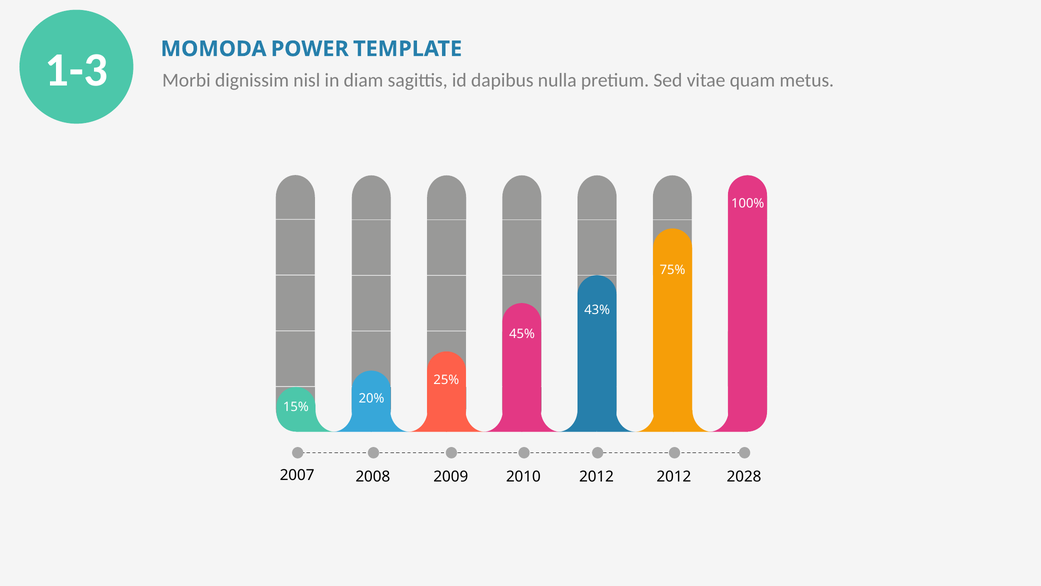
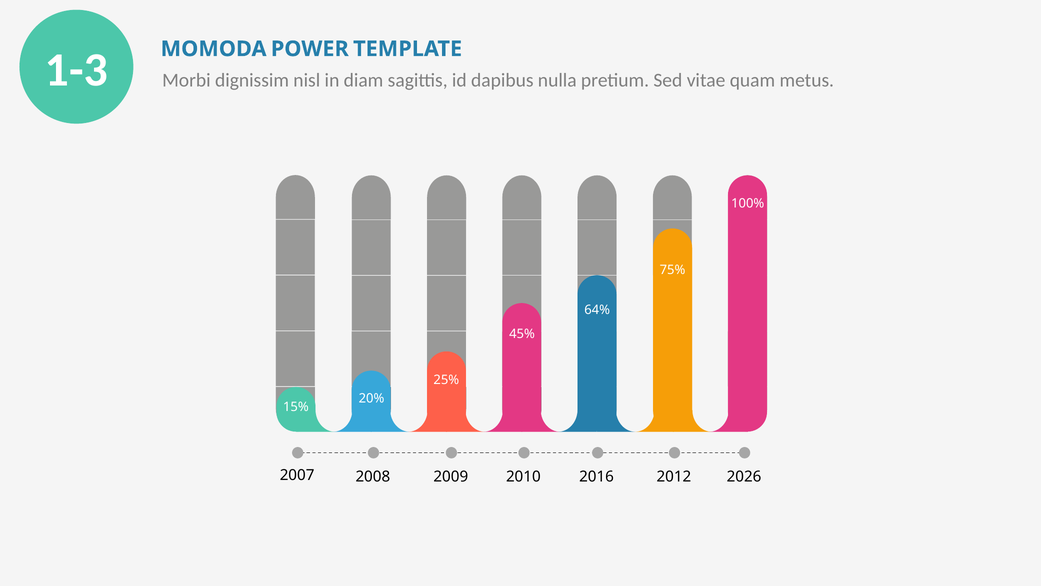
43%: 43% -> 64% (597, 310)
2010 2012: 2012 -> 2016 (597, 476)
2028: 2028 -> 2026 (744, 476)
